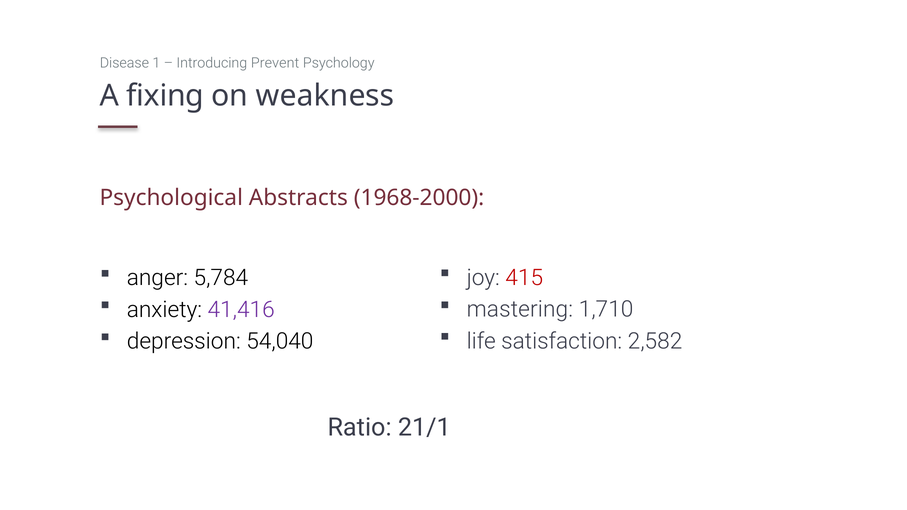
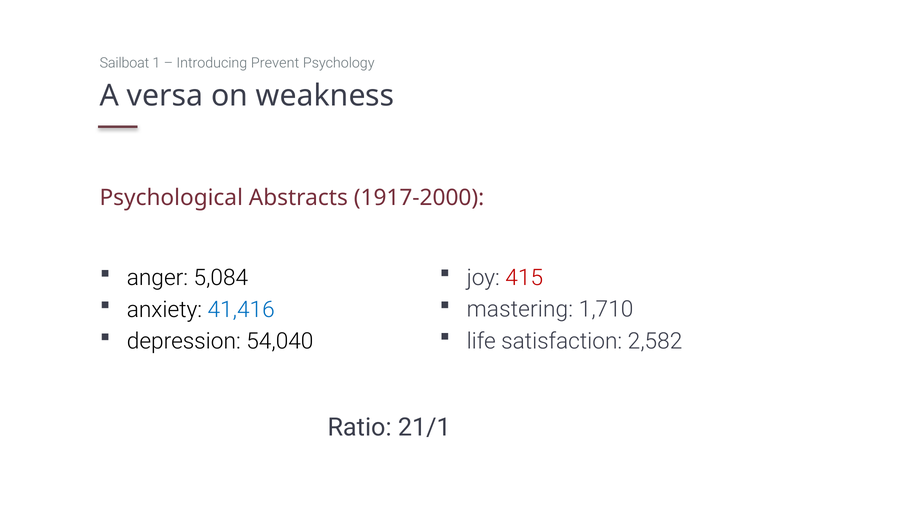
Disease: Disease -> Sailboat (124, 63)
fixing: fixing -> versa (165, 96)
1968-2000: 1968-2000 -> 1917-2000 (419, 198)
5,784: 5,784 -> 5,084 (221, 278)
41,416 colour: purple -> blue (241, 310)
